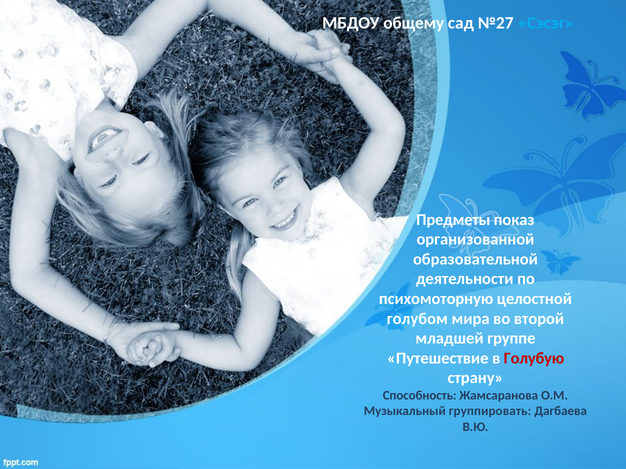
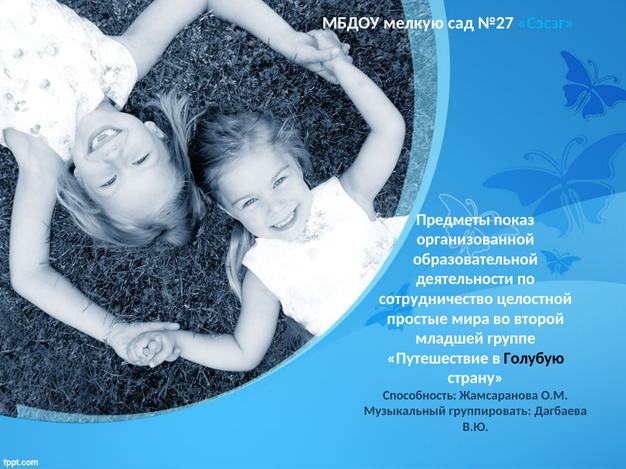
общему: общему -> мелкую (414, 23)
психомоторную: психомоторную -> сотрудничество (436, 299)
голубом: голубом -> простые (417, 319)
Голубую colour: red -> black (534, 359)
